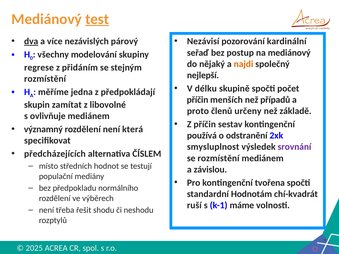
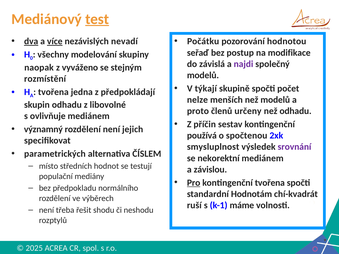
více underline: none -> present (55, 41)
párový: párový -> nevadí (124, 41)
Nezávisí: Nezávisí -> Počátku (203, 41)
kardinální: kardinální -> hodnotou (287, 41)
na mediánový: mediánový -> modifikace (289, 53)
nějaký: nějaký -> závislá (212, 64)
najdi colour: orange -> purple (243, 64)
regrese: regrese -> naopak (39, 67)
přidáním: přidáním -> vyváženo (80, 67)
nejlepší: nejlepší -> modelů (203, 75)
délku: délku -> týkají (206, 89)
měříme: měříme -> tvořena (53, 92)
příčin: příčin -> nelze (197, 100)
než případů: případů -> modelů (275, 100)
skupin zamítat: zamítat -> odhadu (67, 105)
než základě: základě -> odhadu (296, 111)
která: která -> jejich (133, 129)
odstranění: odstranění -> spočtenou (247, 136)
předcházejících: předcházejících -> parametrických (55, 154)
se rozmístění: rozmístění -> nekorektní (219, 158)
Pro underline: none -> present (194, 183)
